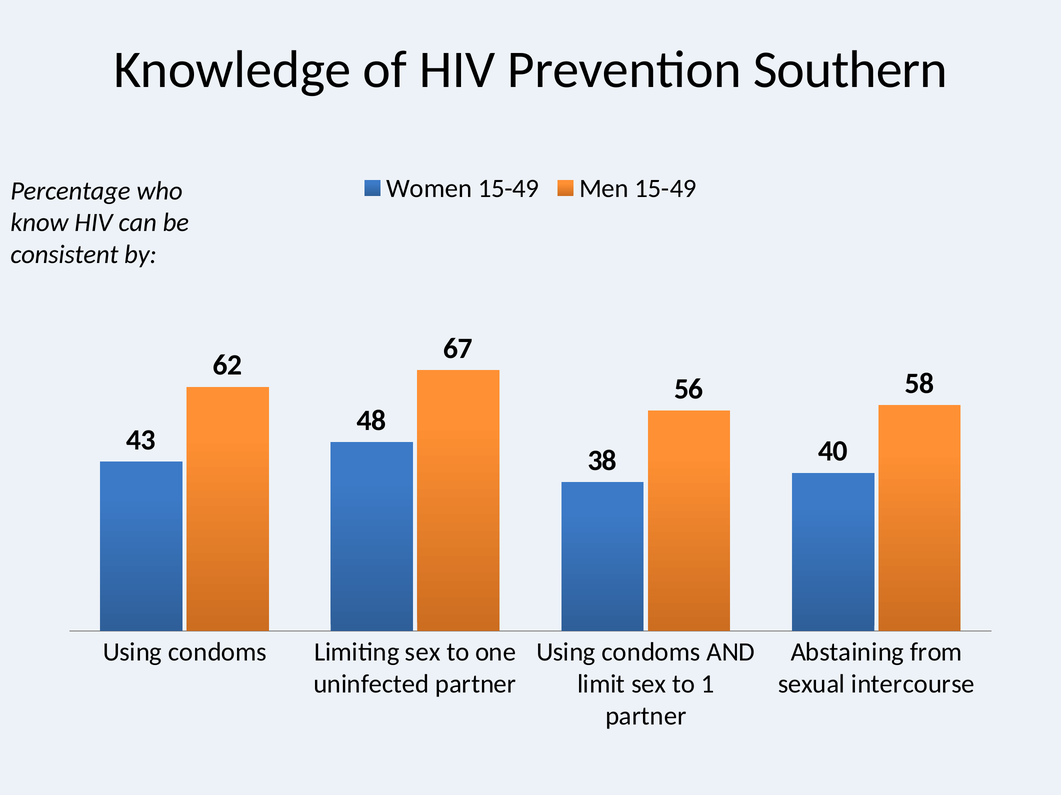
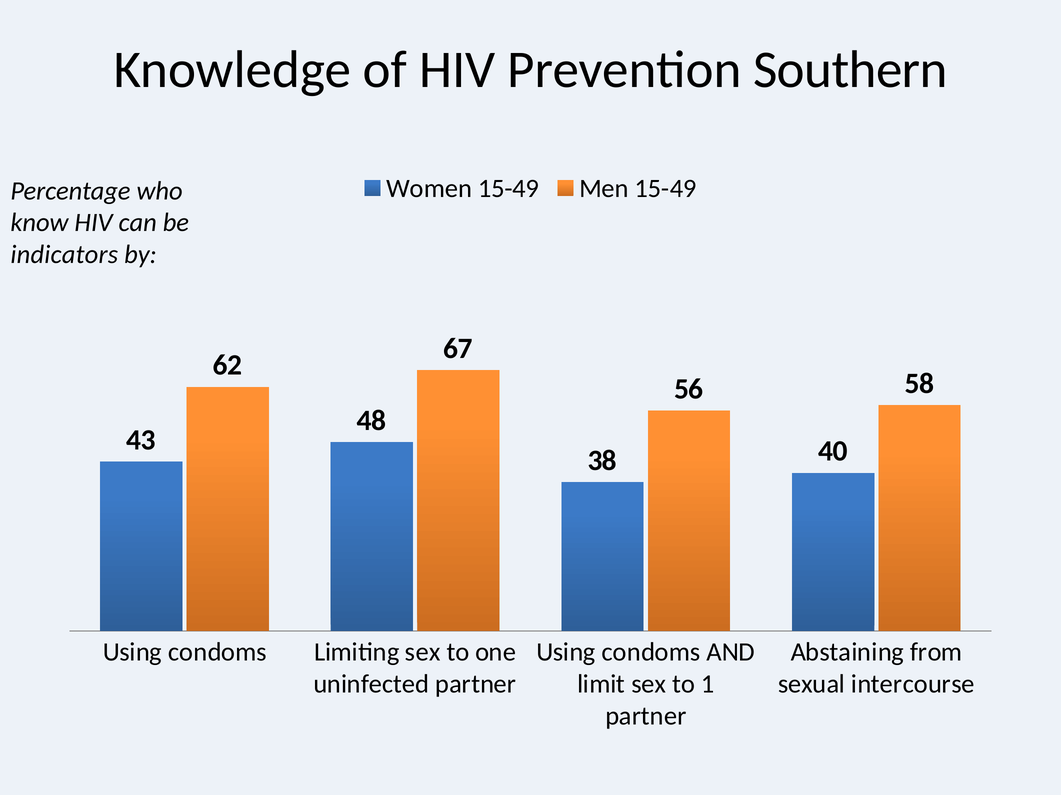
consistent: consistent -> indicators (64, 255)
